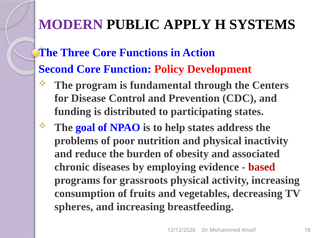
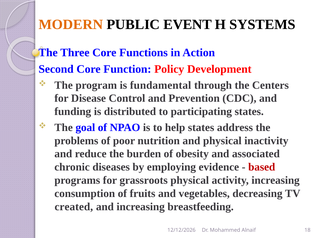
MODERN colour: purple -> orange (71, 25)
APPLY: APPLY -> EVENT (188, 25)
spheres: spheres -> created (74, 207)
